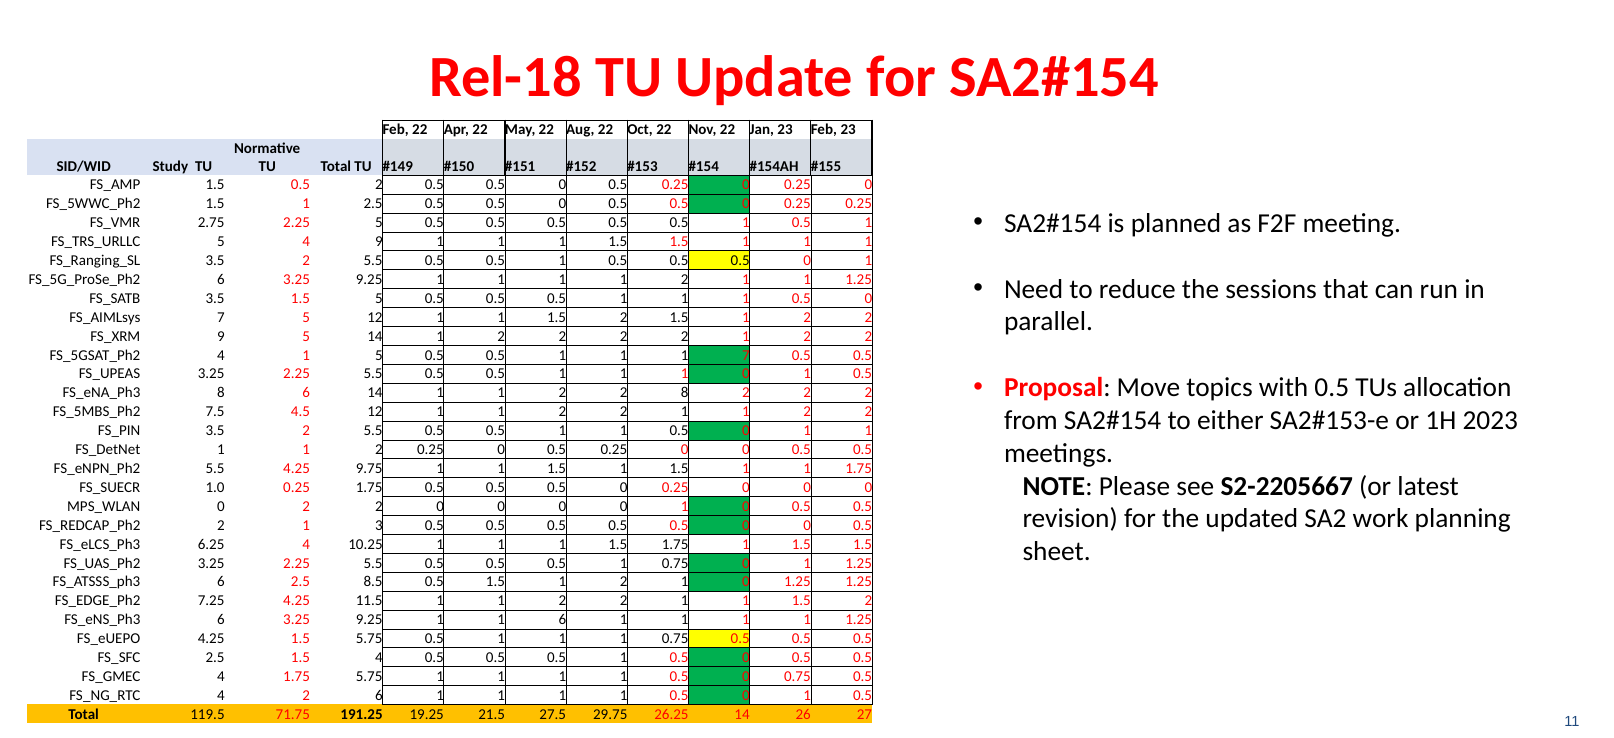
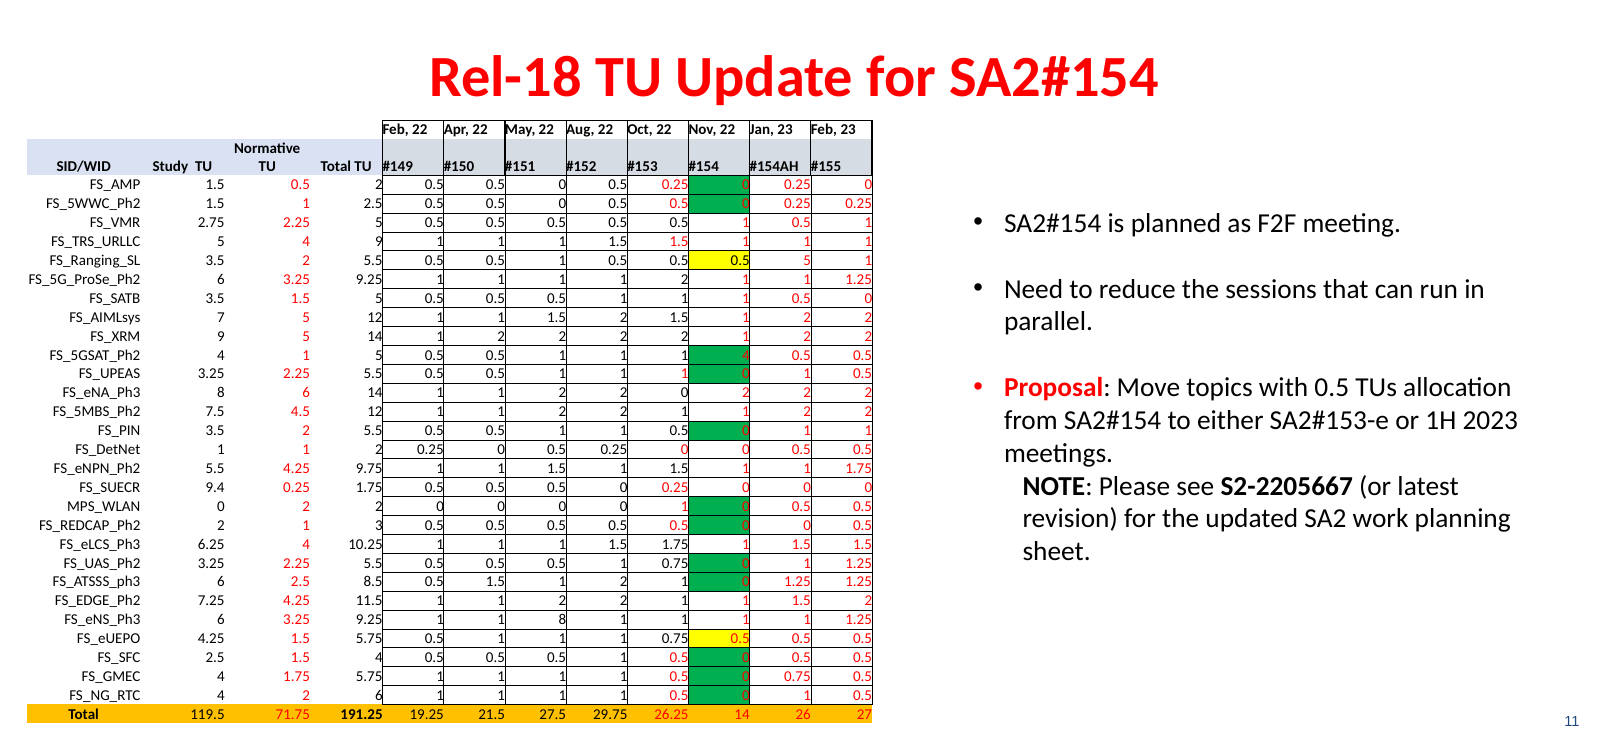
0: 0 -> 5 (807, 261)
1 7: 7 -> 4 (746, 355)
1 2 2 8: 8 -> 0 (685, 393)
1.0: 1.0 -> 9.4 (215, 488)
1 6: 6 -> 8 (562, 620)
